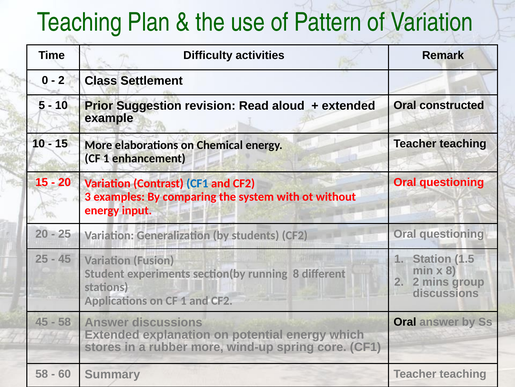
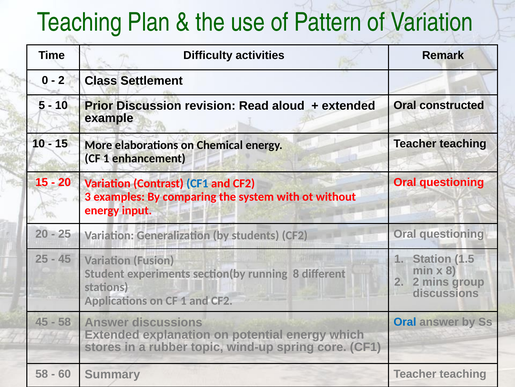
Suggestion: Suggestion -> Discussion (149, 106)
Oral colour: black -> blue (405, 321)
rubber more: more -> topic (207, 347)
